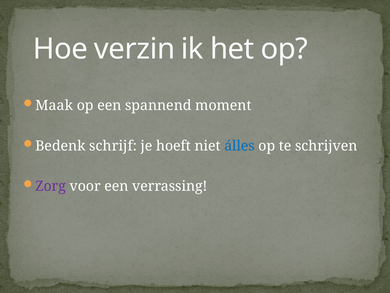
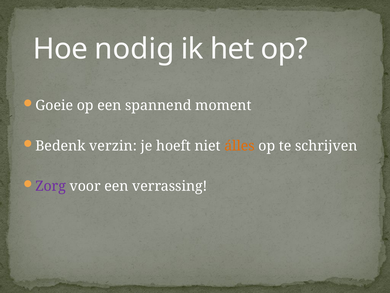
verzin: verzin -> nodig (134, 49)
Maak: Maak -> Goeie (54, 105)
schrijf: schrijf -> verzin (113, 146)
álles colour: blue -> orange (240, 146)
